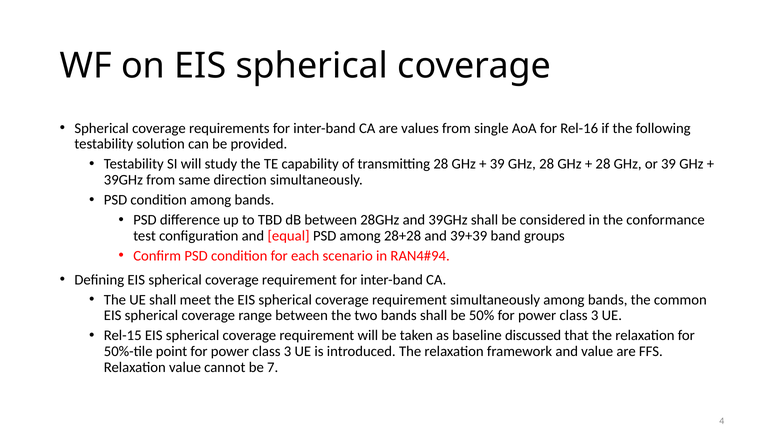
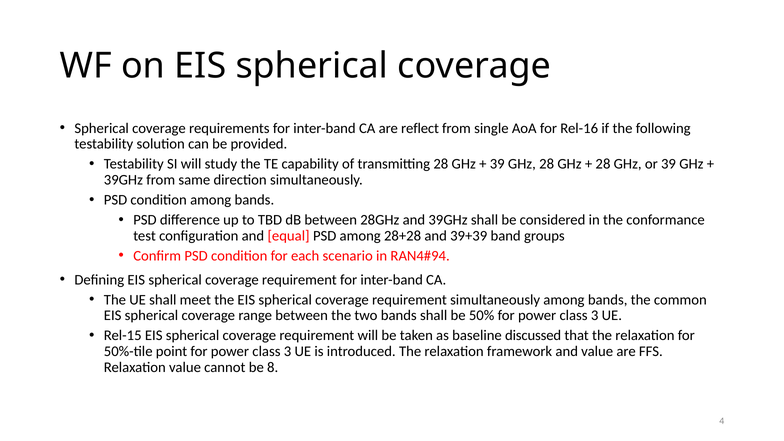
values: values -> reflect (420, 128)
7: 7 -> 8 (273, 367)
